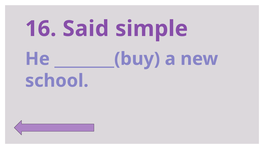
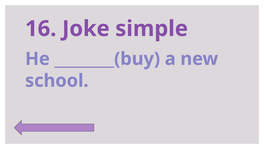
Said: Said -> Joke (86, 29)
